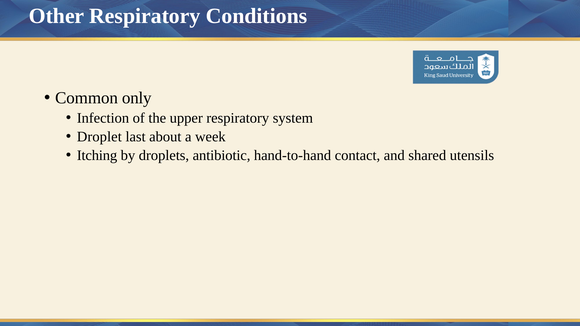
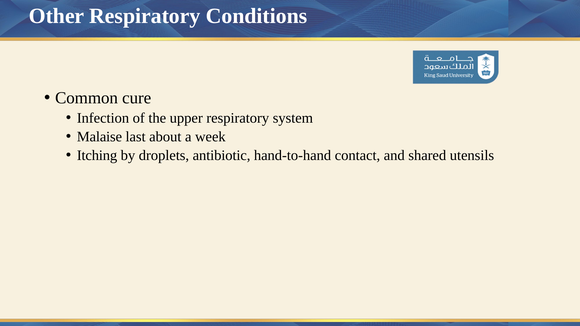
only: only -> cure (137, 98)
Droplet: Droplet -> Malaise (99, 137)
